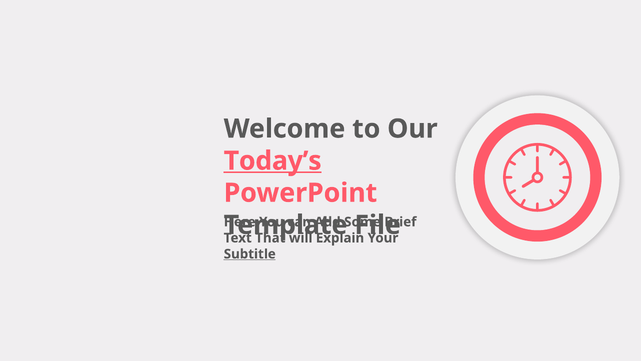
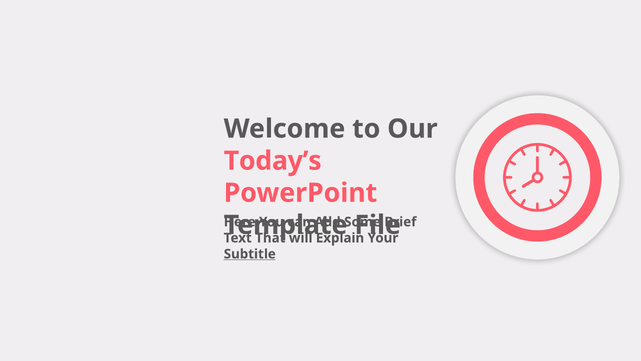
Today’s underline: present -> none (273, 161)
